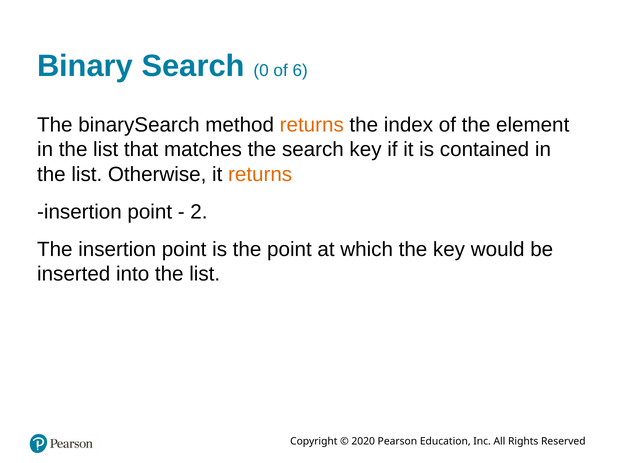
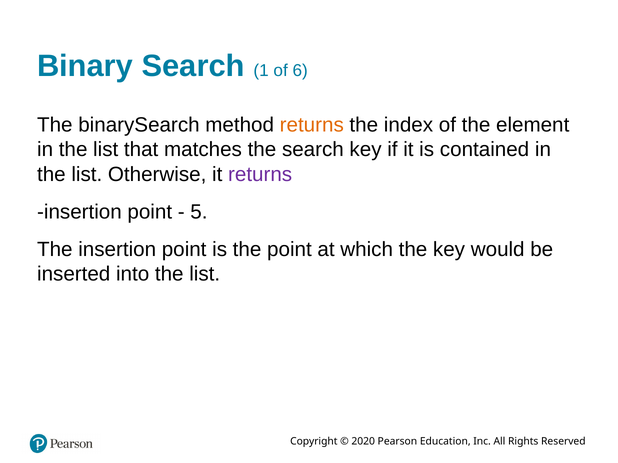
0: 0 -> 1 (261, 71)
returns colour: orange -> purple (260, 175)
2: 2 -> 5 (199, 212)
